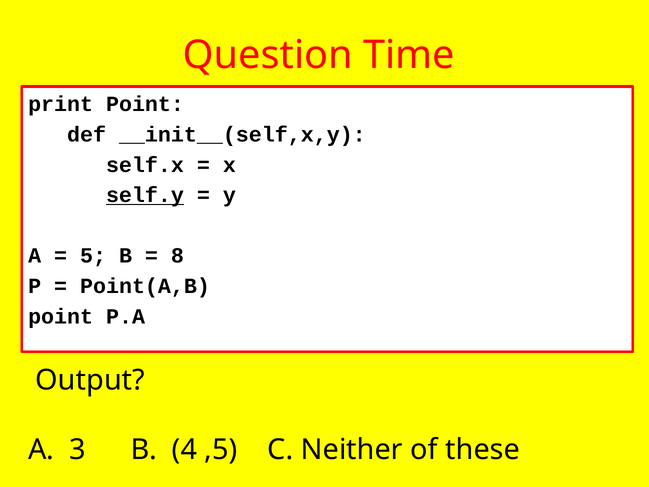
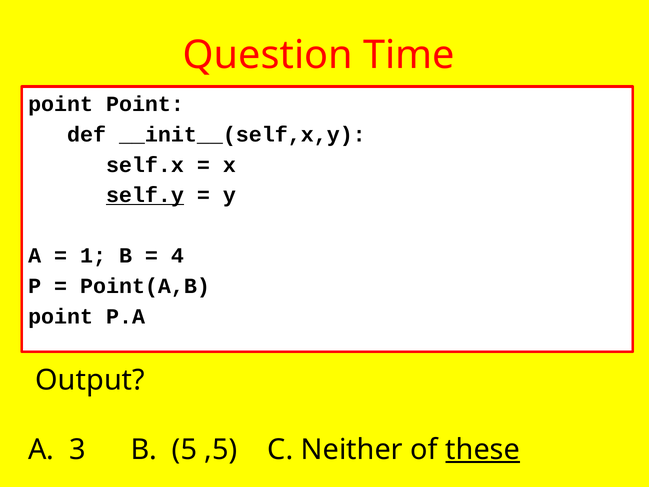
print: print -> point (61, 104)
5: 5 -> 1 (93, 256)
8: 8 -> 4 (177, 256)
4: 4 -> 5 (184, 449)
these underline: none -> present (483, 449)
